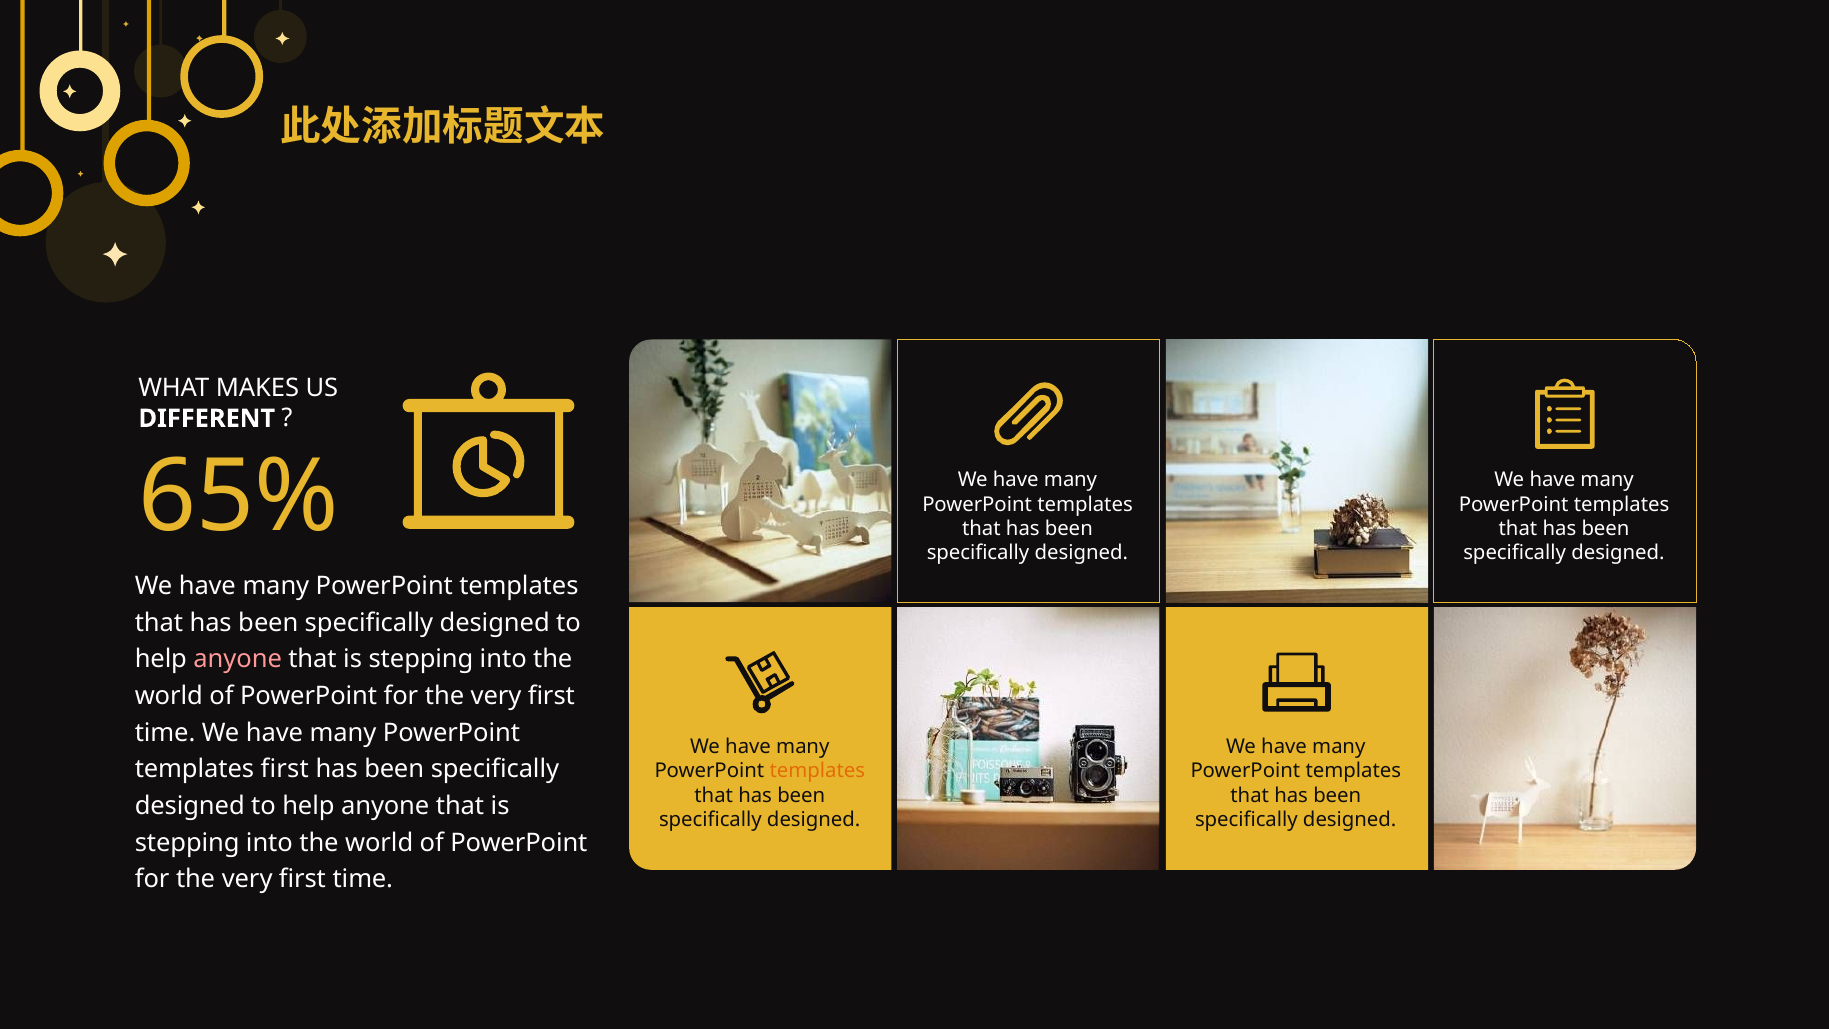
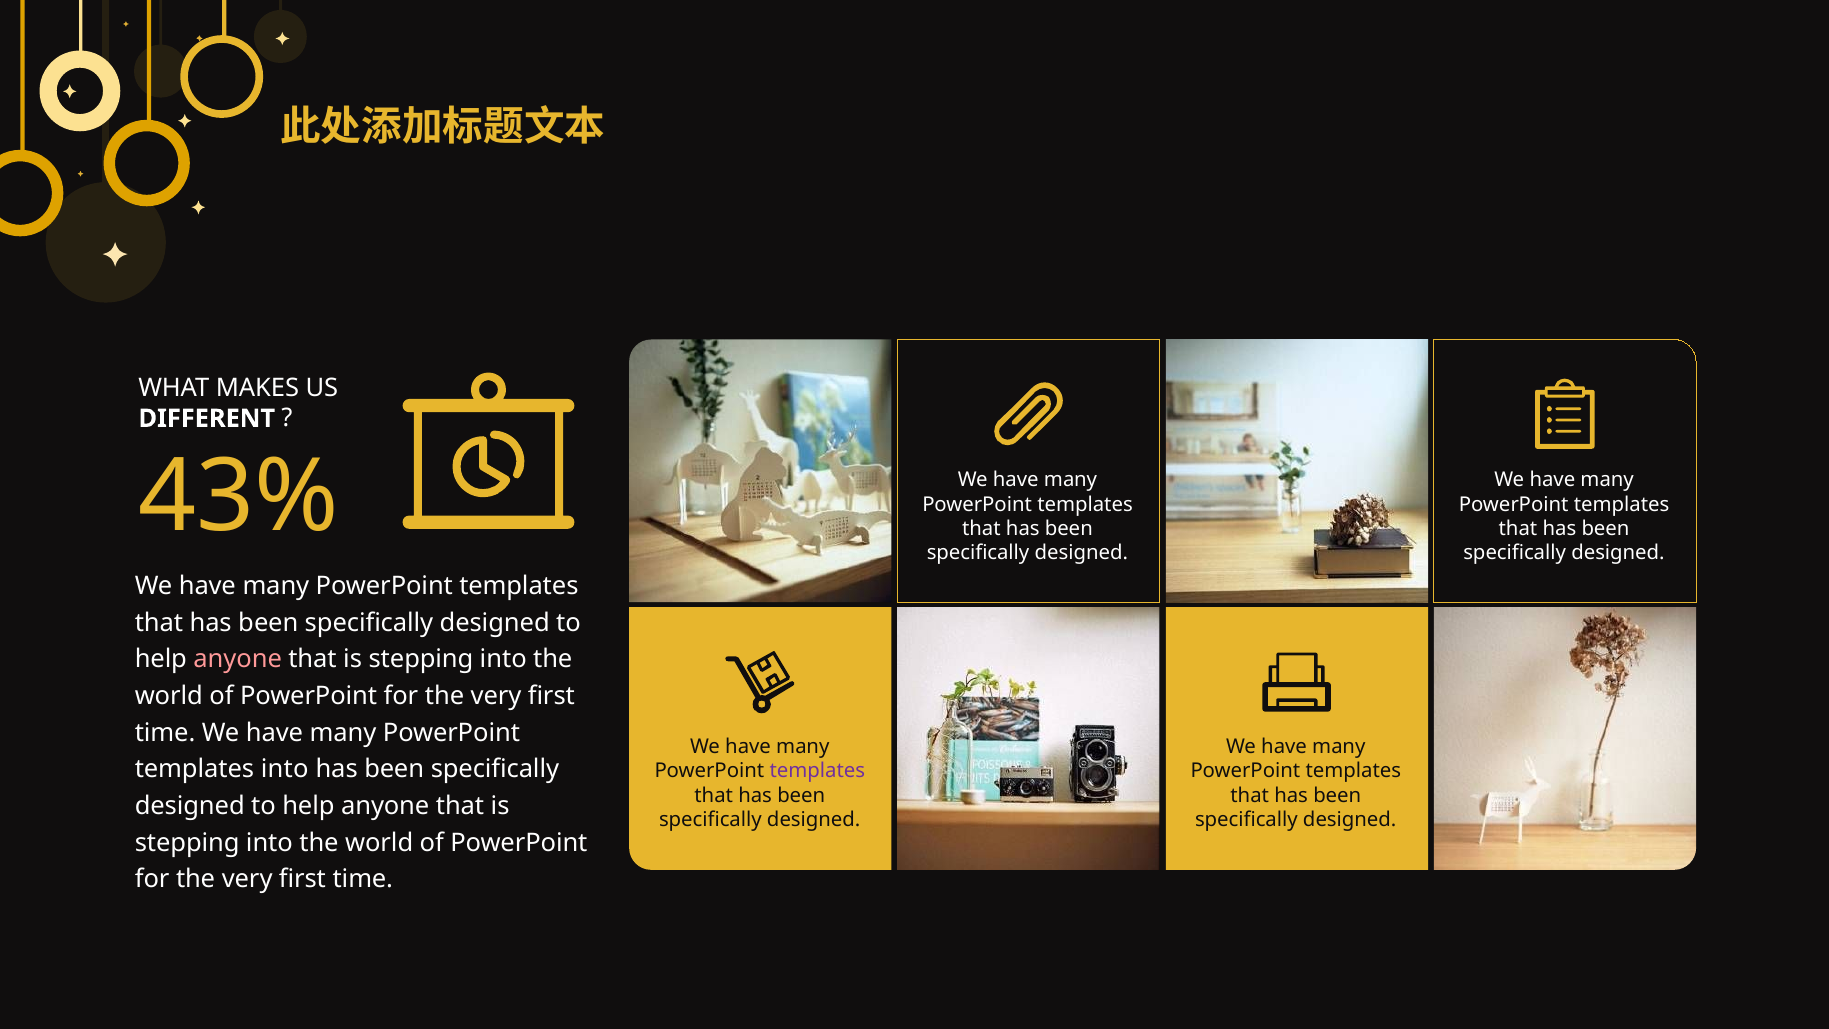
65%: 65% -> 43% (239, 497)
templates first: first -> into (285, 769)
templates colour: orange -> purple (817, 771)
